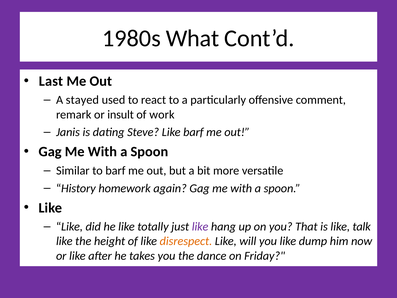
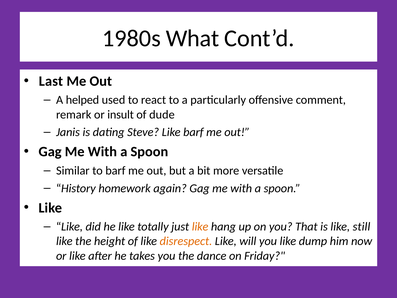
stayed: stayed -> helped (82, 100)
work: work -> dude (162, 114)
like colour: purple -> orange (200, 226)
talk: talk -> still (361, 226)
